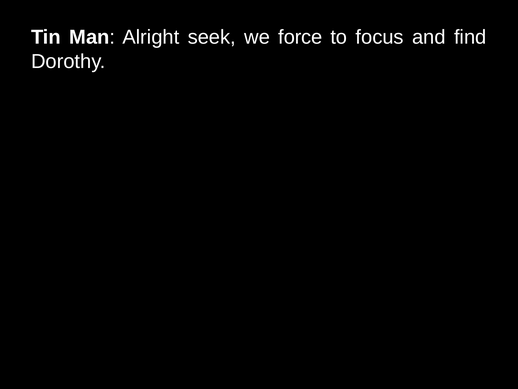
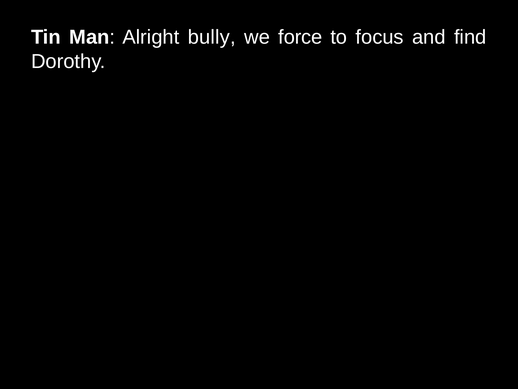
seek: seek -> bully (212, 37)
